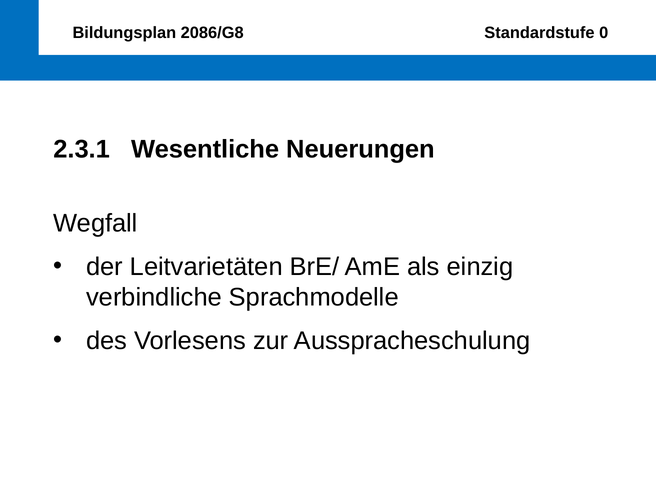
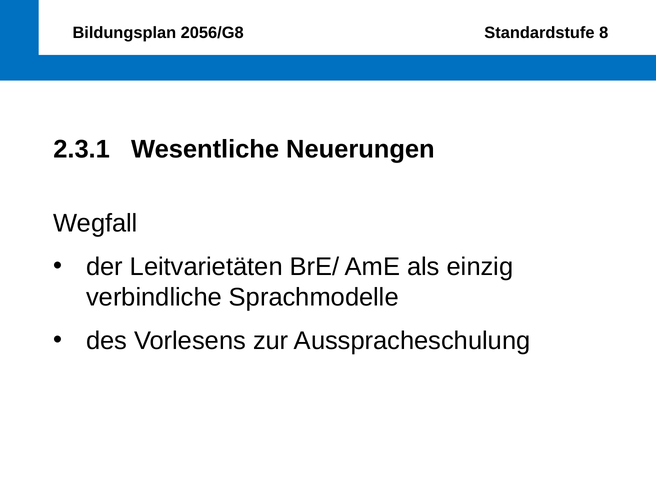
2086/G8: 2086/G8 -> 2056/G8 (212, 33)
0: 0 -> 8 (604, 33)
